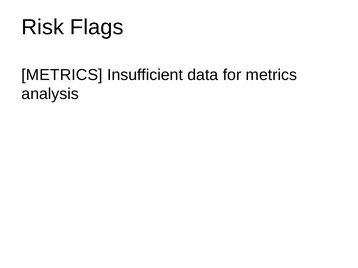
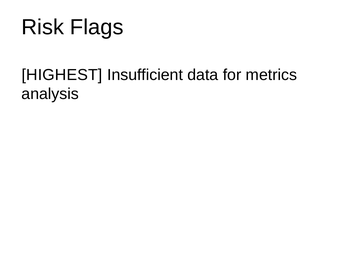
METRICS: METRICS -> HIGHEST (62, 75)
